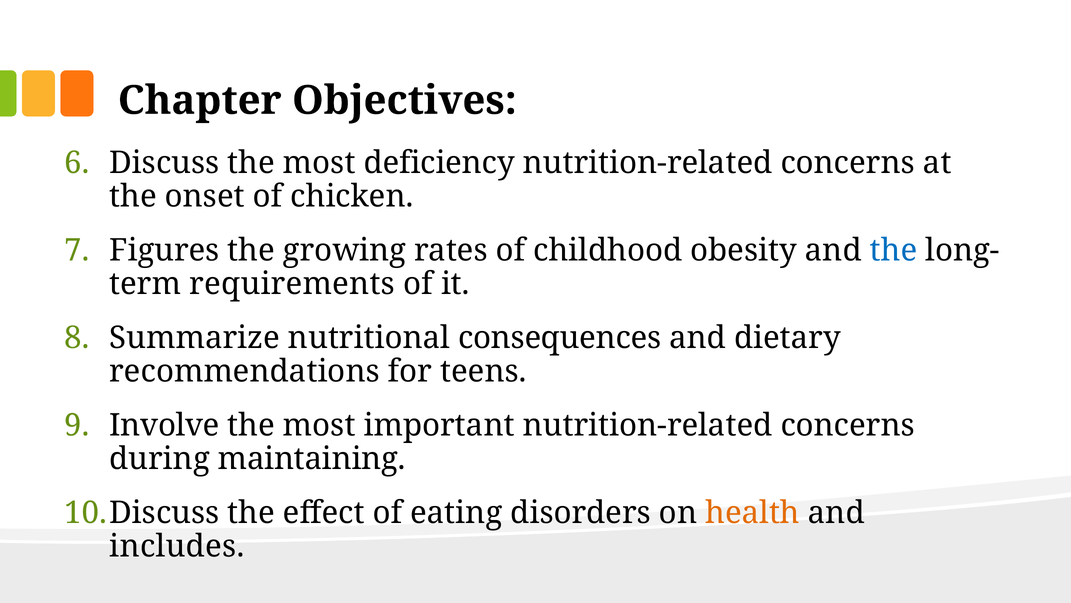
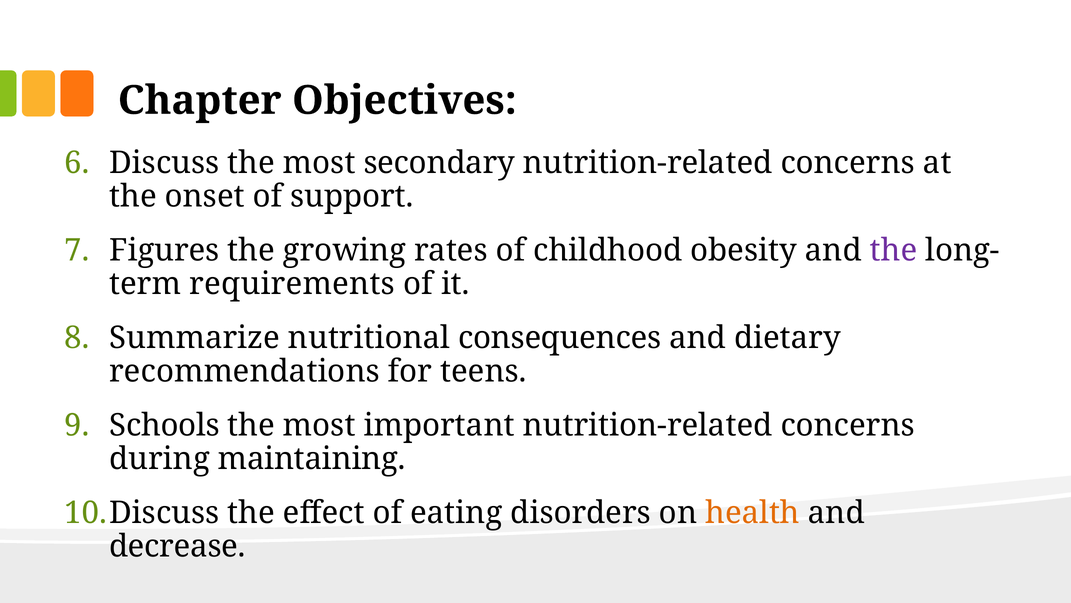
deficiency: deficiency -> secondary (439, 163)
chicken: chicken -> support (352, 196)
the colour: blue -> purple (894, 250)
Involve: Involve -> Schools (164, 425)
includes: includes -> decrease (177, 546)
